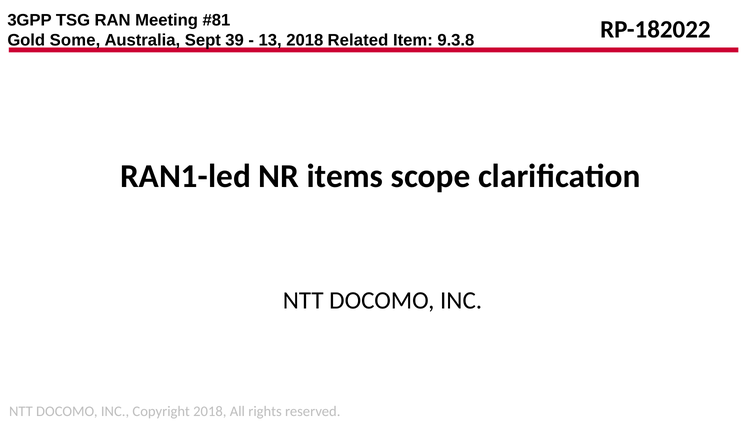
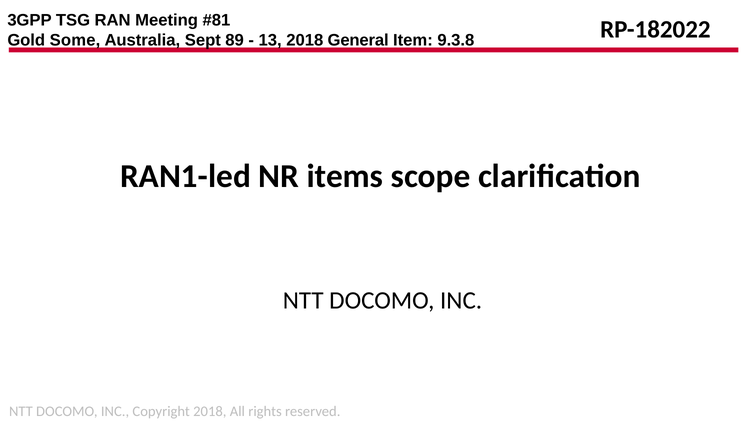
39: 39 -> 89 (235, 40)
Related: Related -> General (358, 40)
